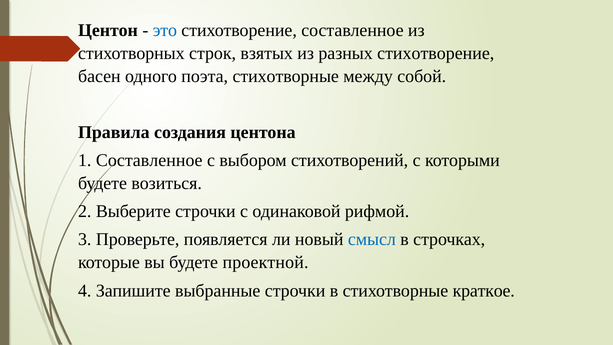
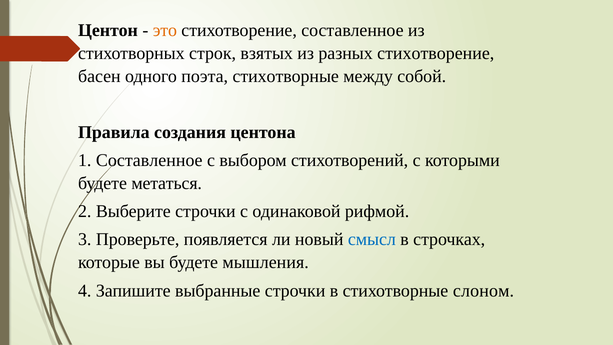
это colour: blue -> orange (165, 30)
возиться: возиться -> метаться (167, 183)
проектной: проектной -> мышления (266, 262)
краткое: краткое -> слоном (484, 290)
